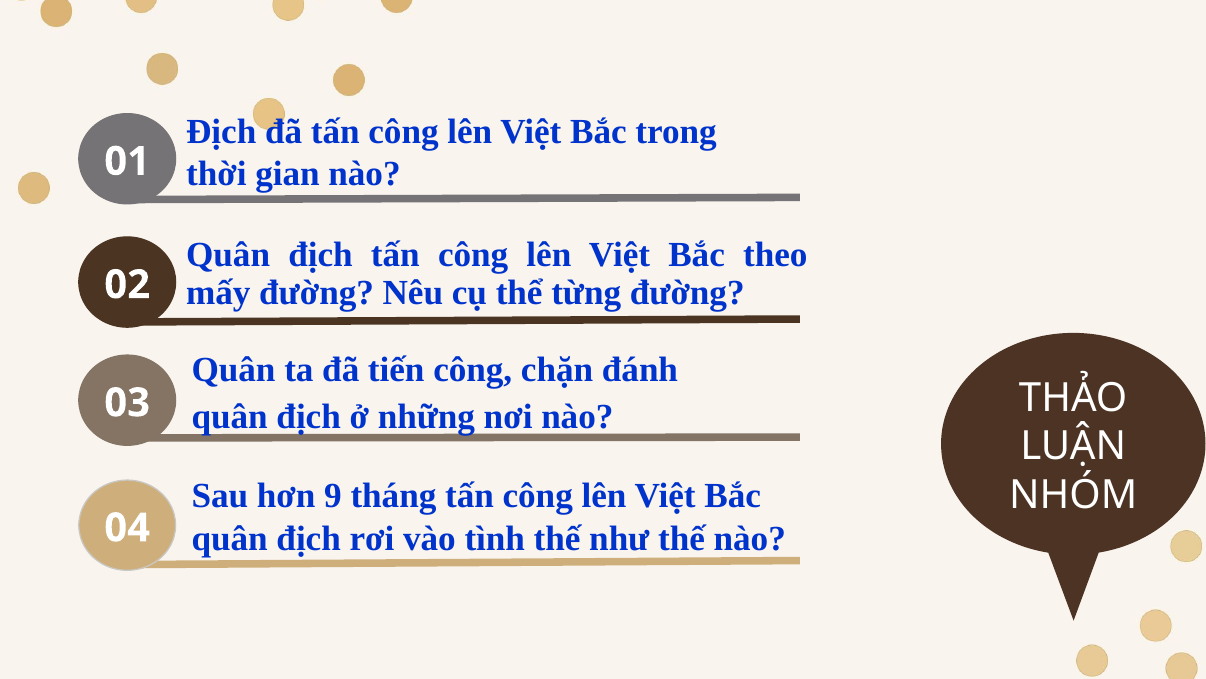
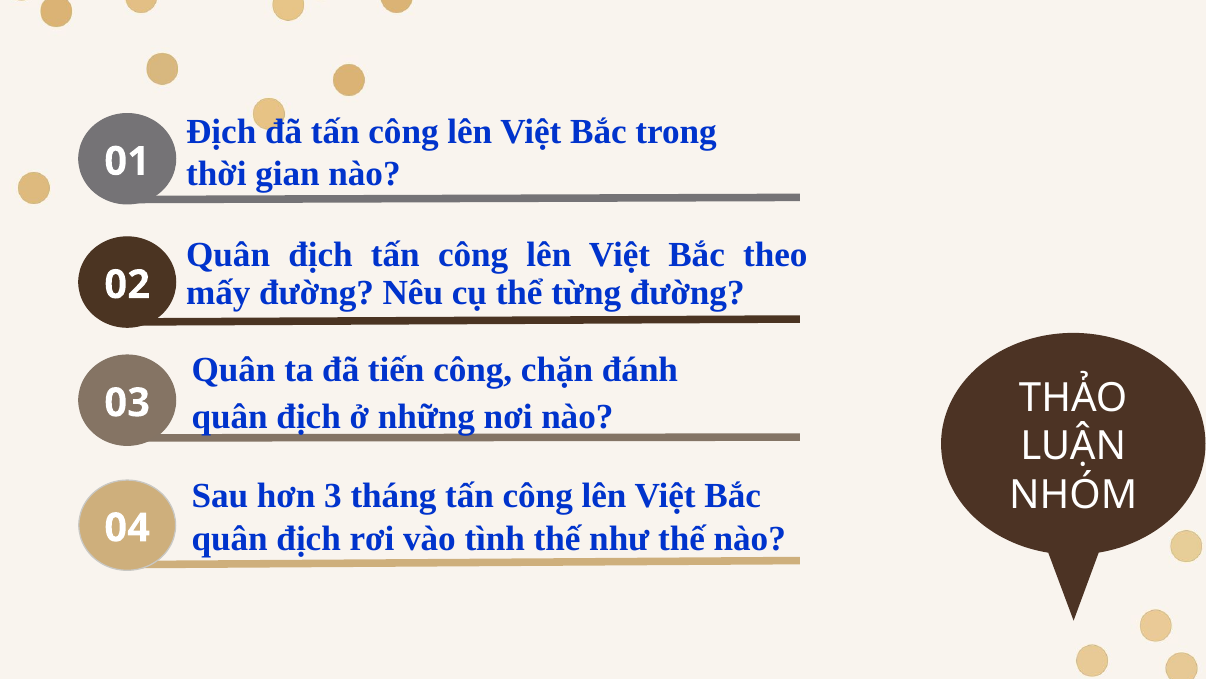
9: 9 -> 3 (333, 496)
